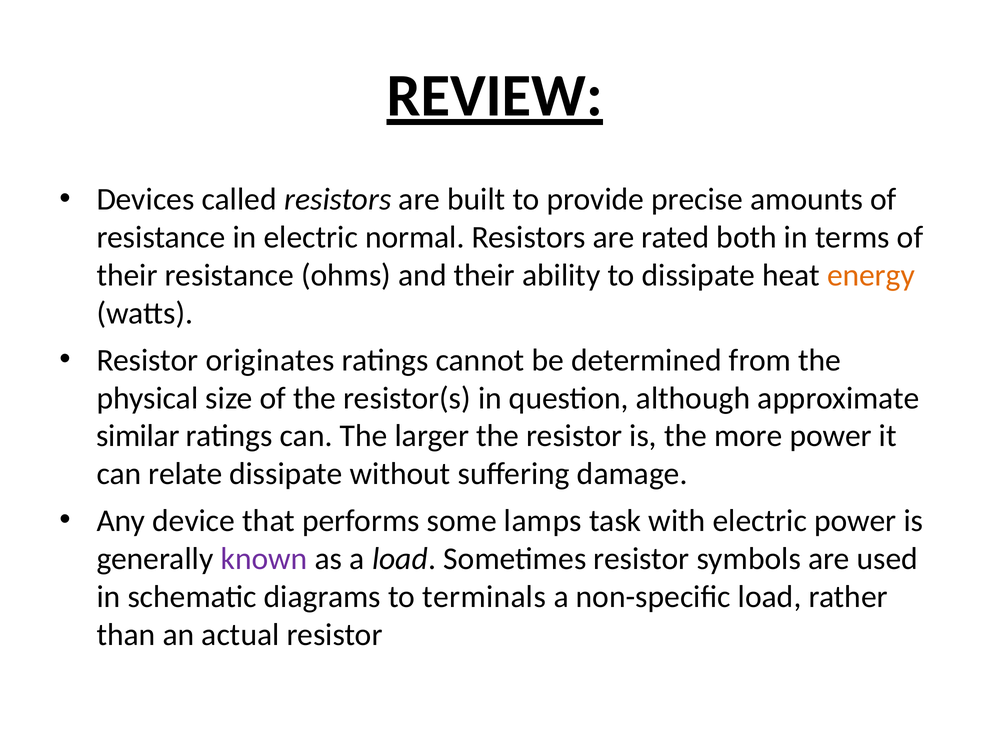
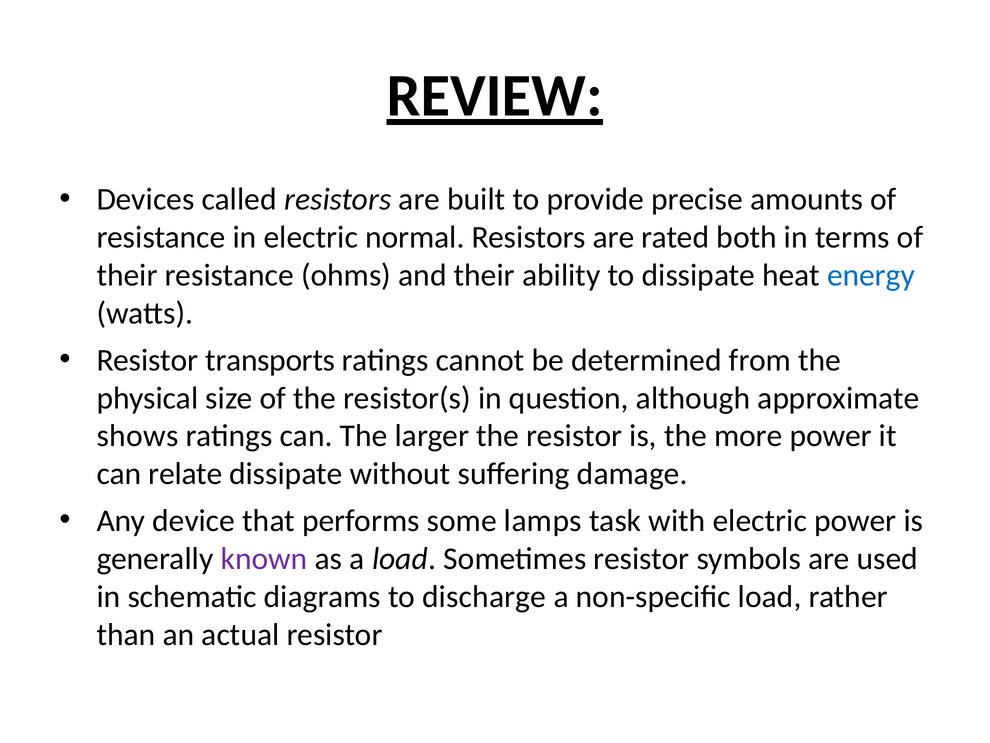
energy colour: orange -> blue (871, 275)
originates: originates -> transports (270, 360)
similar: similar -> shows (137, 436)
terminals: terminals -> discharge (484, 596)
